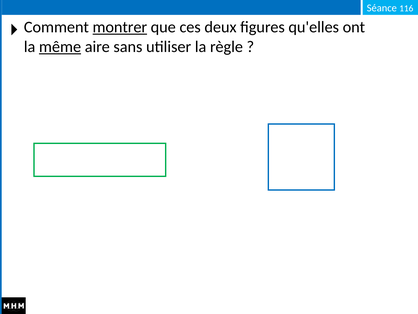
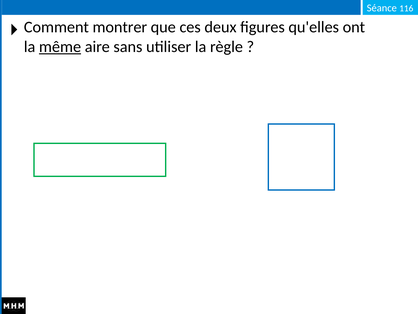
montrer underline: present -> none (120, 27)
